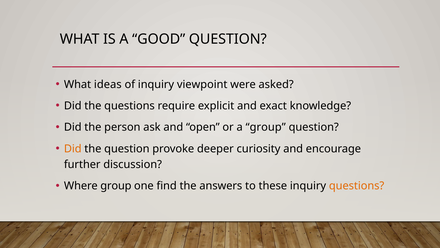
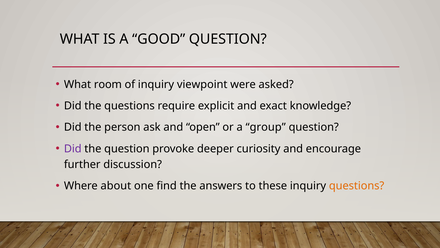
ideas: ideas -> room (108, 84)
Did colour: orange -> purple (73, 148)
Where group: group -> about (116, 186)
